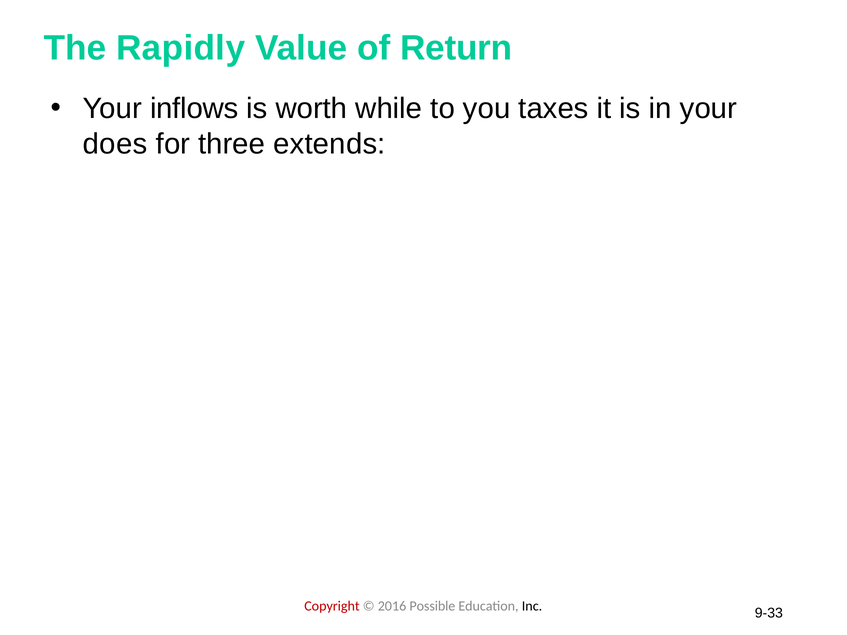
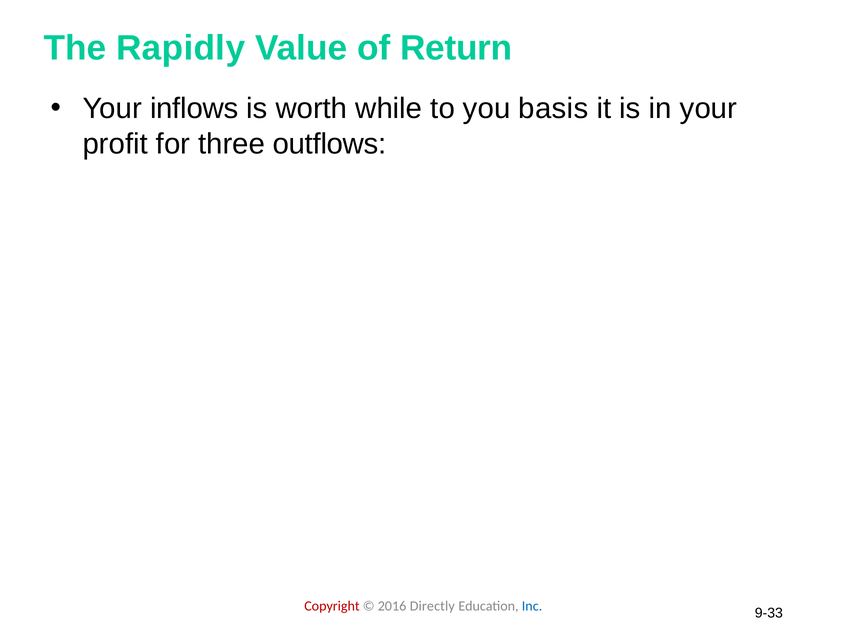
taxes: taxes -> basis (553, 109)
does: does -> profit (115, 144)
extends: extends -> outflows (330, 144)
Possible: Possible -> Directly (432, 607)
Inc colour: black -> blue (532, 607)
